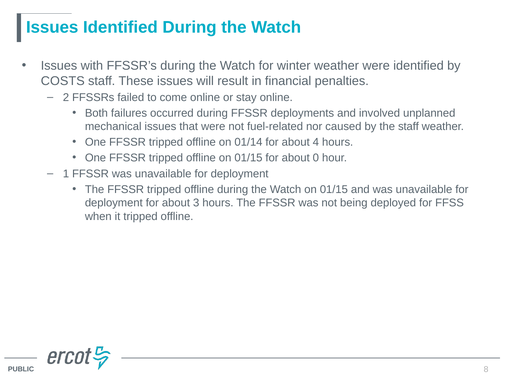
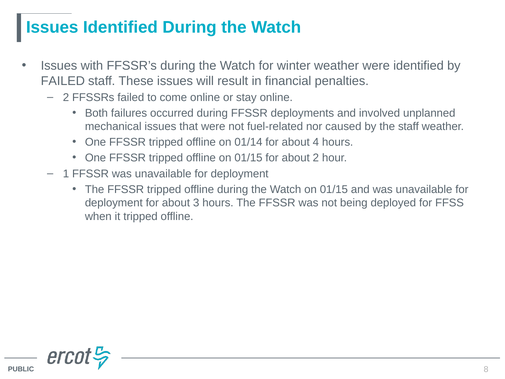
COSTS: COSTS -> FAILED (63, 81)
about 0: 0 -> 2 (316, 158)
